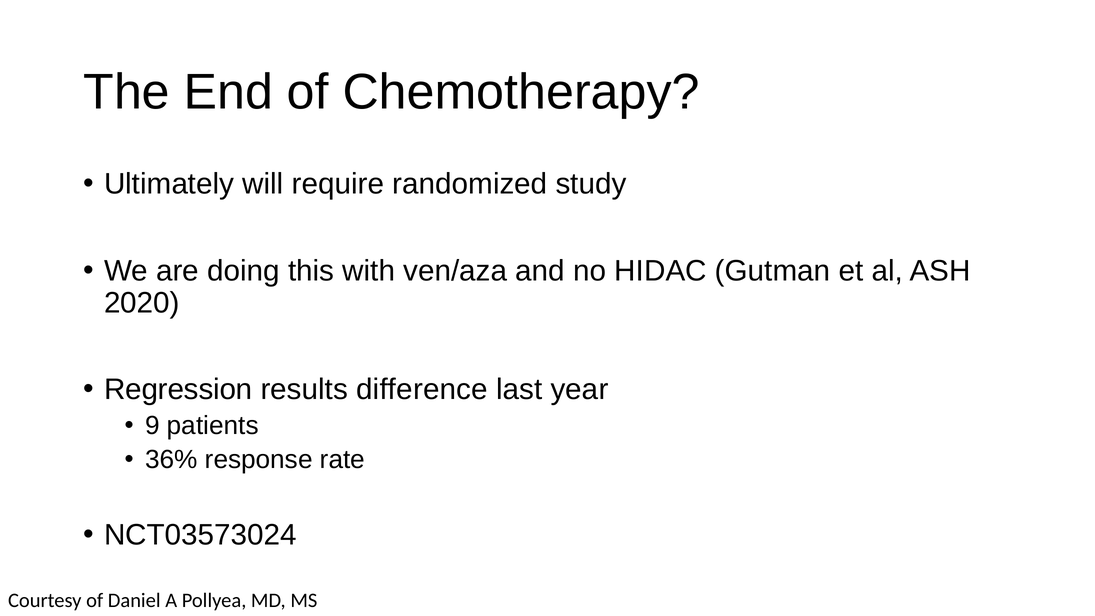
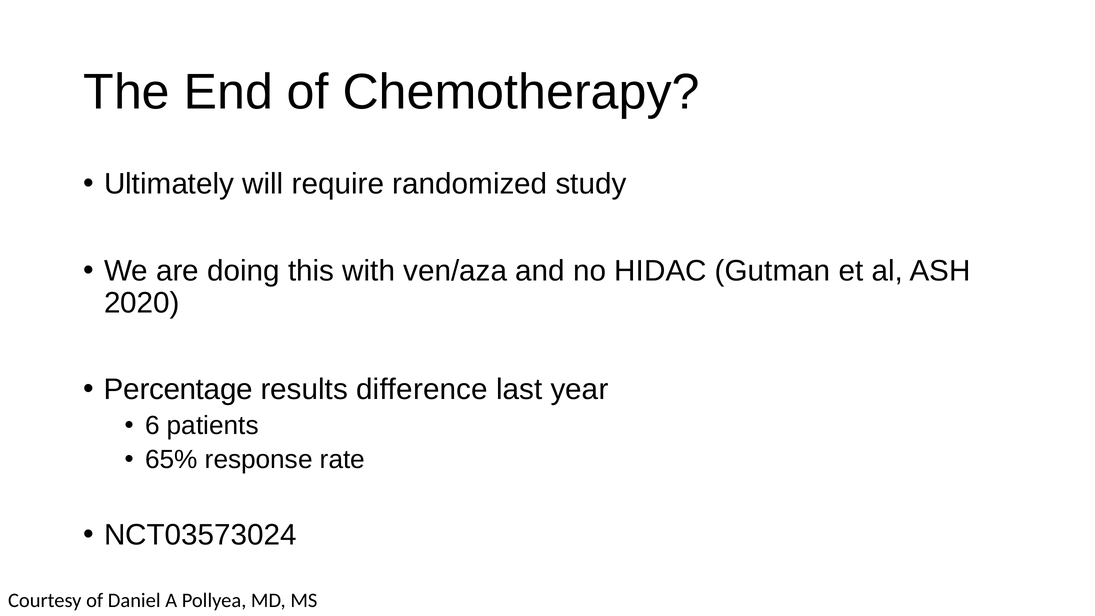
Regression: Regression -> Percentage (178, 390)
9: 9 -> 6 (152, 425)
36%: 36% -> 65% (171, 459)
